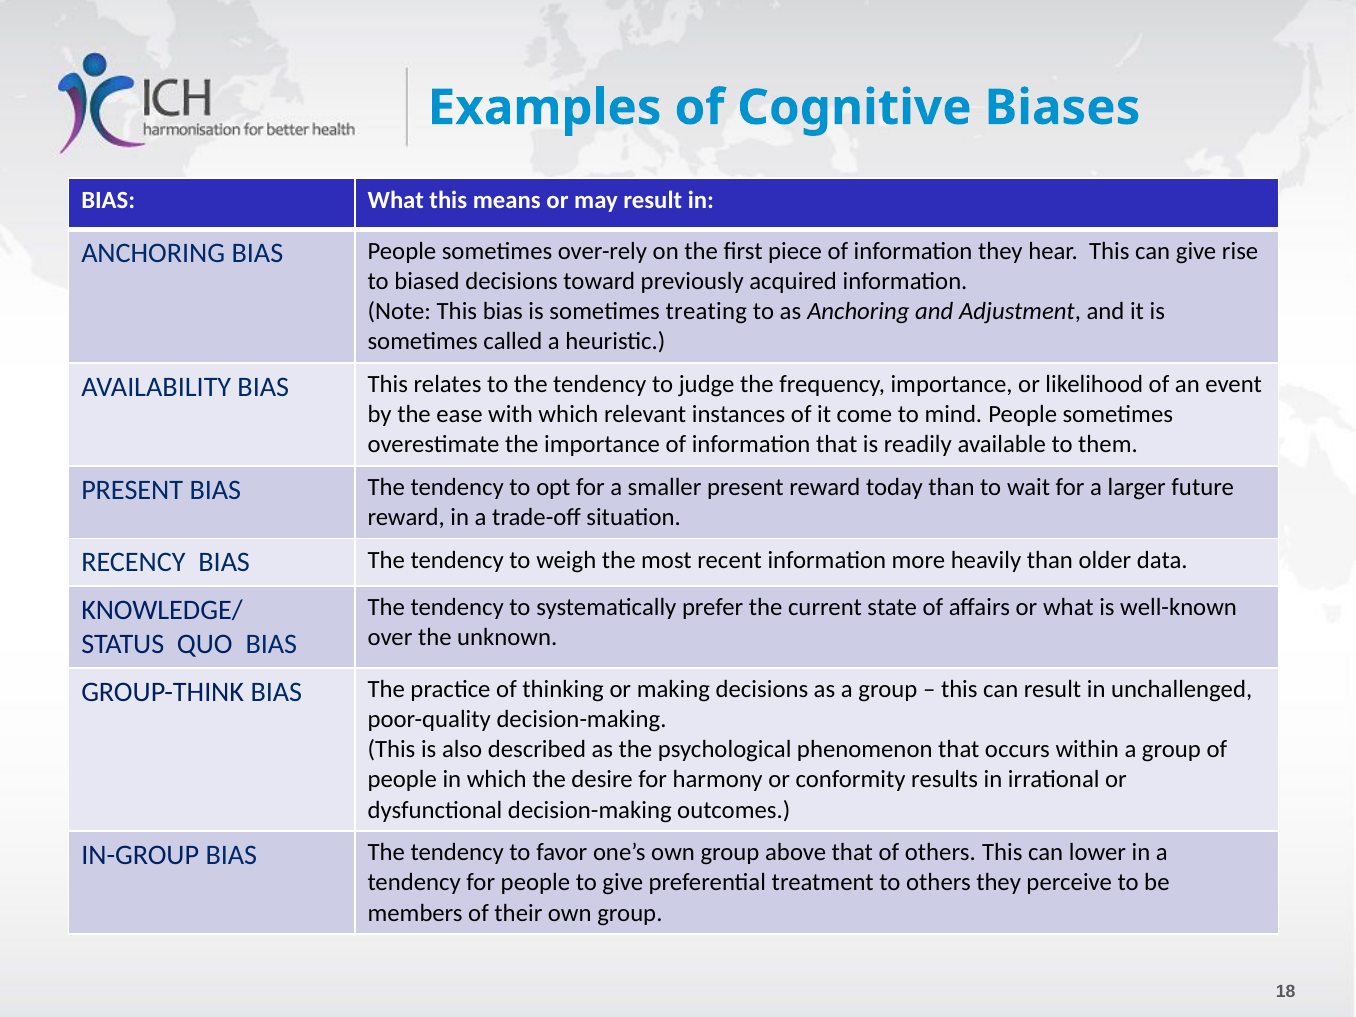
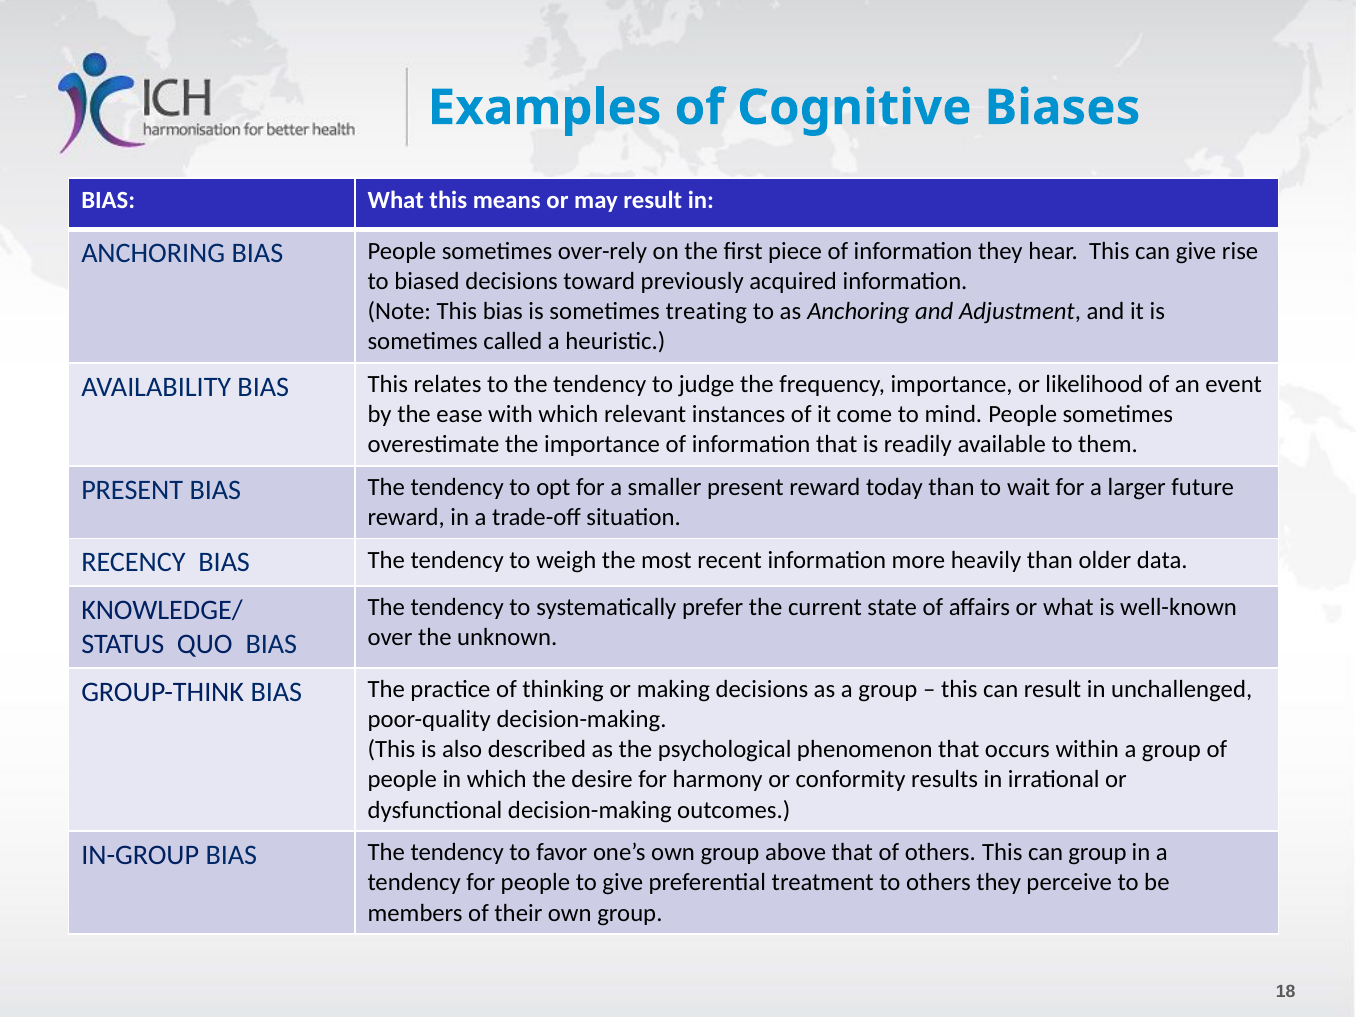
can lower: lower -> group (1098, 853)
